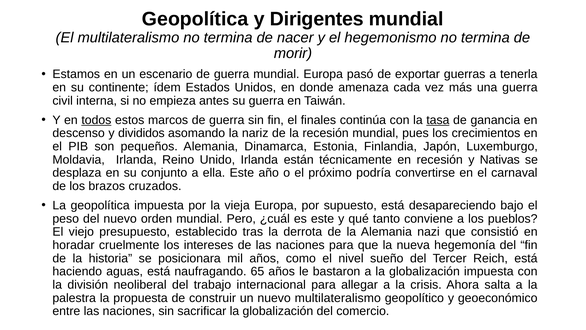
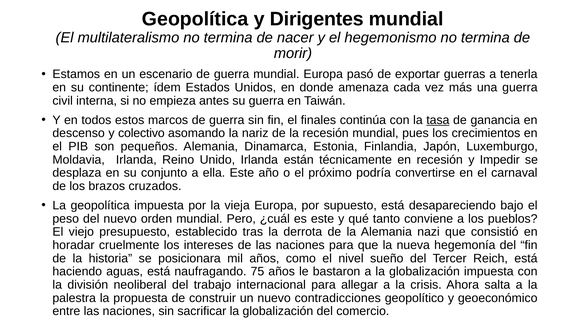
todos underline: present -> none (96, 120)
divididos: divididos -> colectivo (141, 133)
Nativas: Nativas -> Impedir (500, 159)
65: 65 -> 75 (257, 271)
nuevo multilateralismo: multilateralismo -> contradicciones (338, 298)
